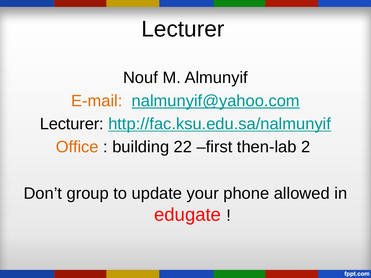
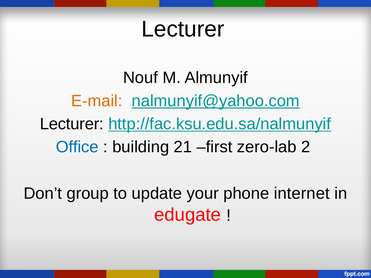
Office colour: orange -> blue (77, 147)
22: 22 -> 21 (183, 147)
then-lab: then-lab -> zero-lab (267, 147)
allowed: allowed -> internet (302, 194)
